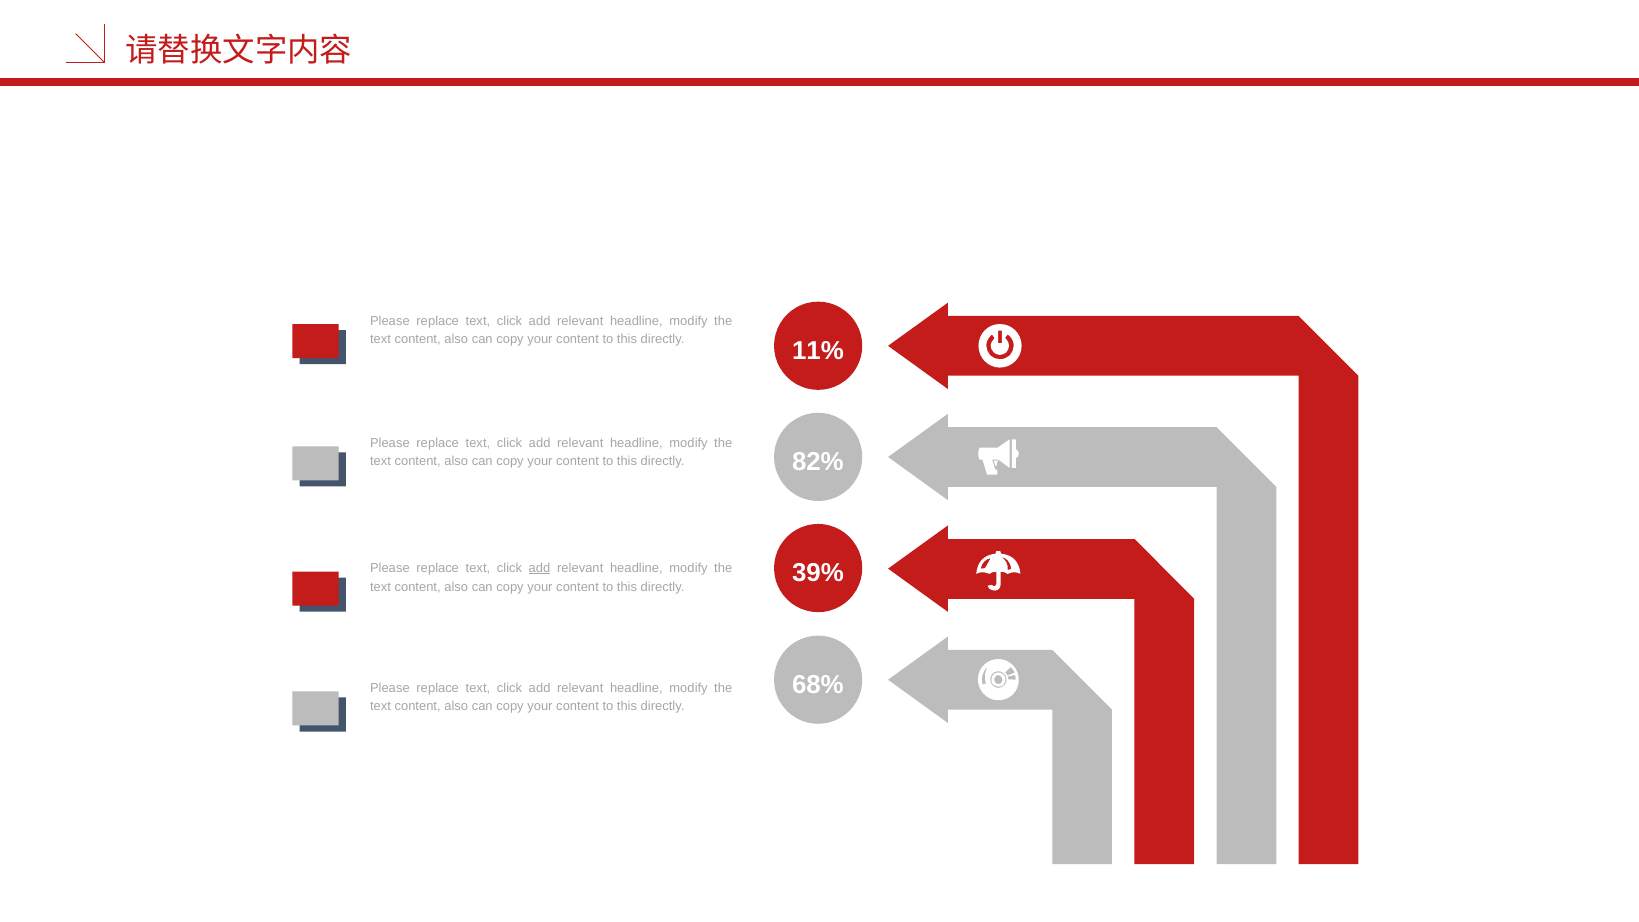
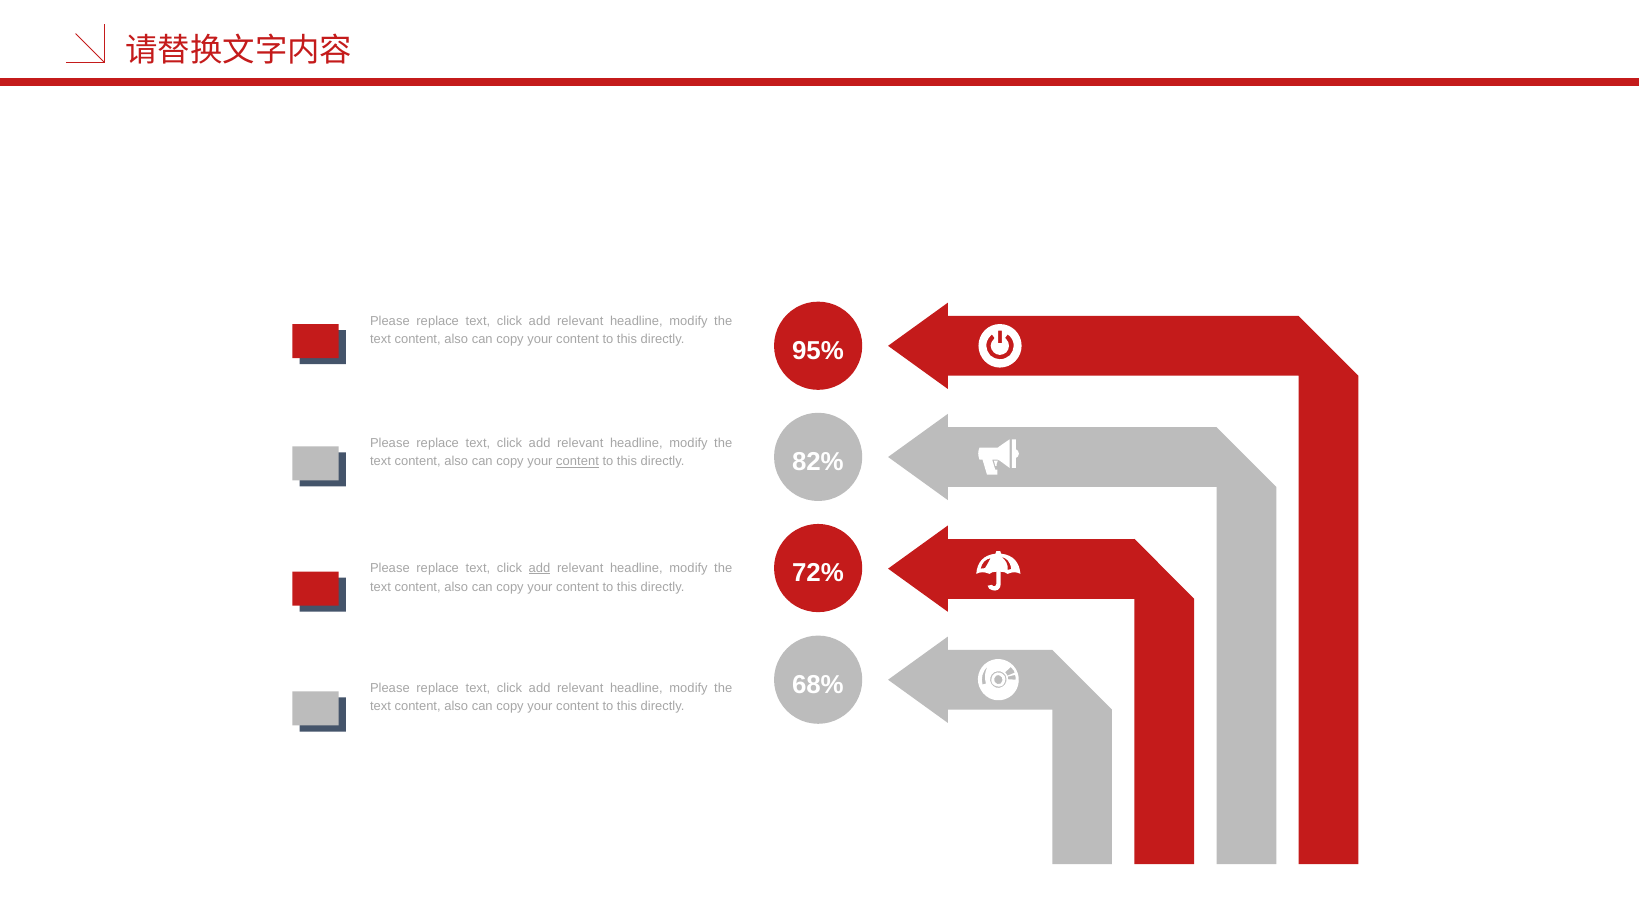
11%: 11% -> 95% (818, 350)
content underline: none -> present (578, 462)
39%: 39% -> 72% (818, 573)
